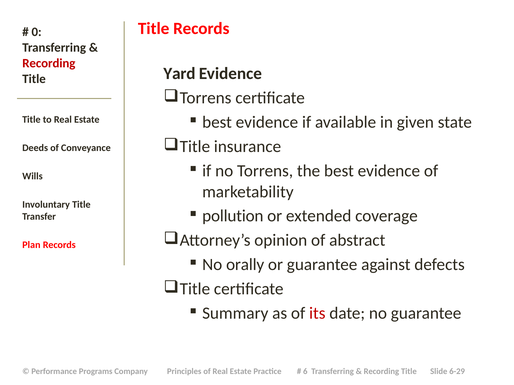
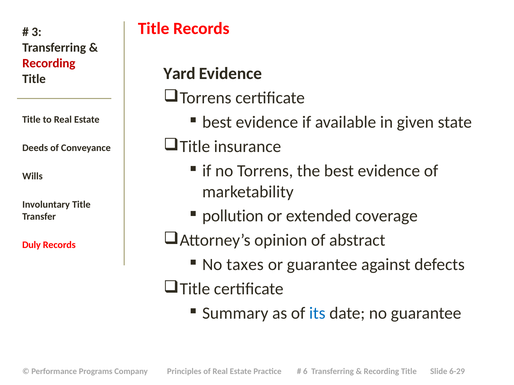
0: 0 -> 3 (37, 32)
Plan: Plan -> Duly (31, 245)
orally: orally -> taxes (245, 265)
its colour: red -> blue (317, 314)
